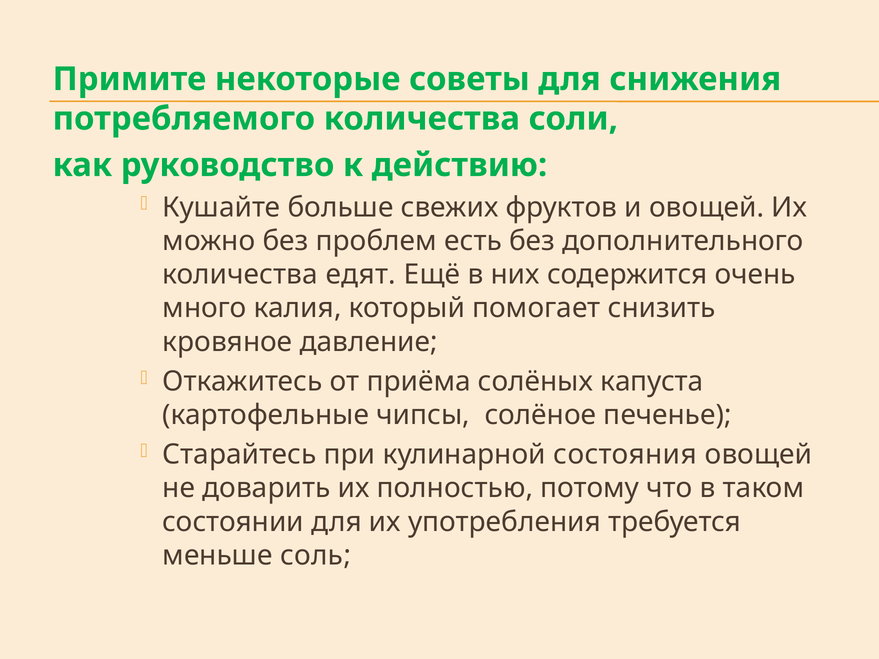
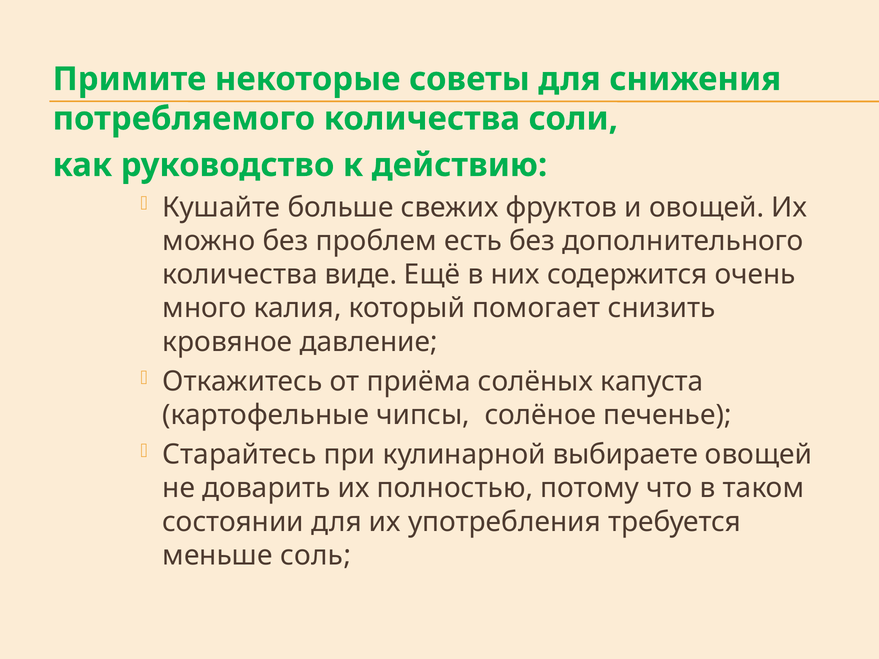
едят: едят -> виде (361, 275)
состояния: состояния -> выбираете (625, 455)
